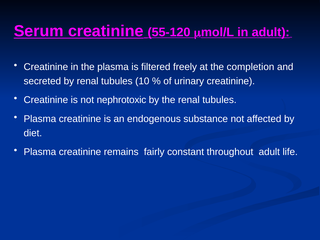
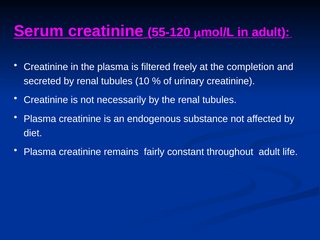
nephrotoxic: nephrotoxic -> necessarily (121, 100)
